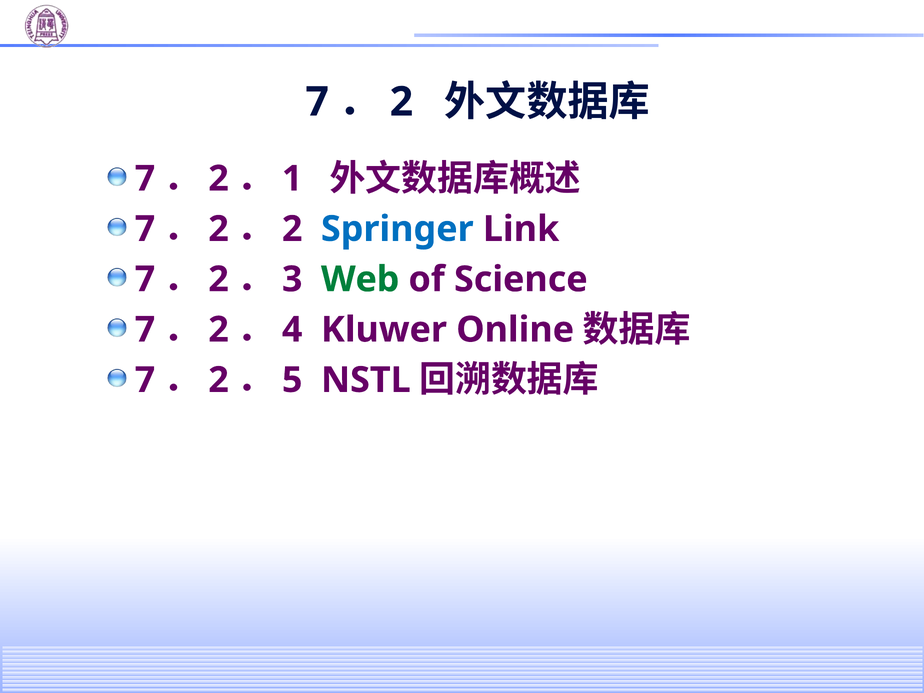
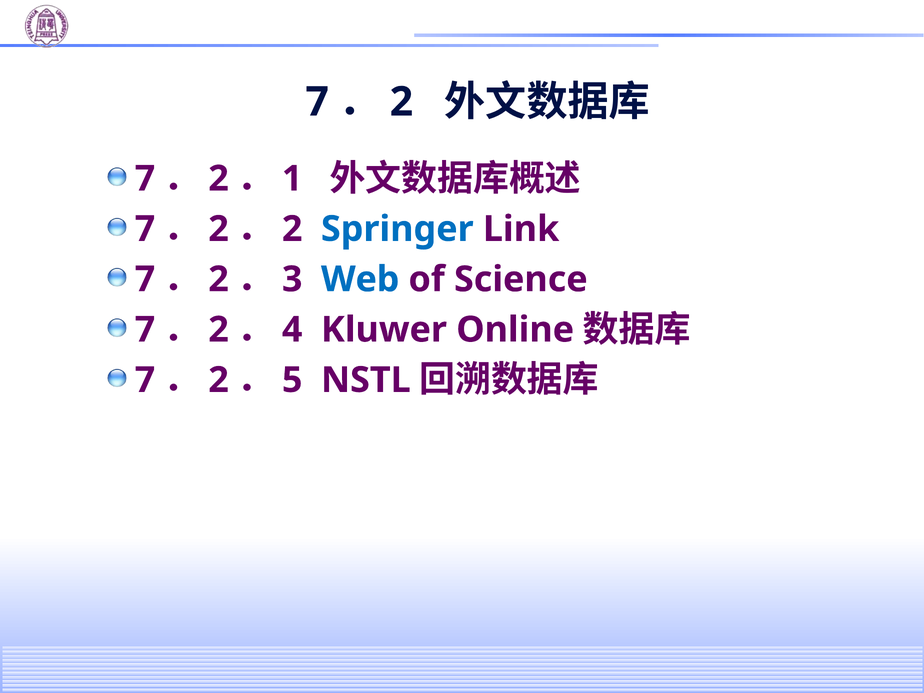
Web colour: green -> blue (360, 279)
